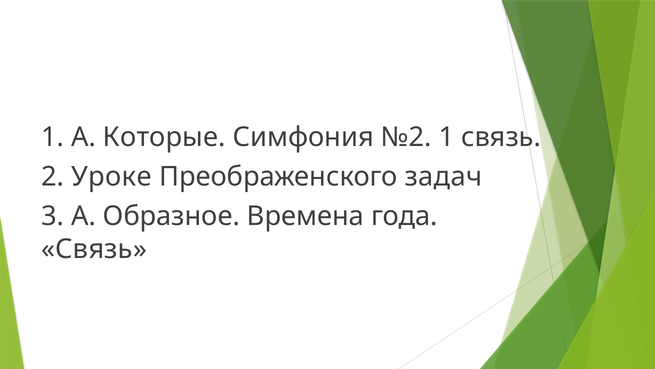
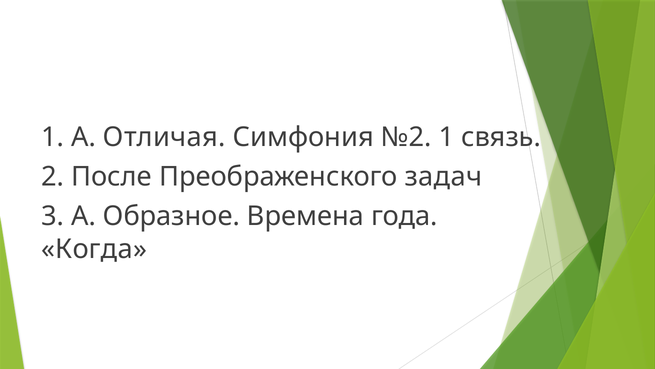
Которые: Которые -> Отличая (164, 137)
Уроке: Уроке -> После (112, 176)
Связь: Связь -> Когда (94, 249)
